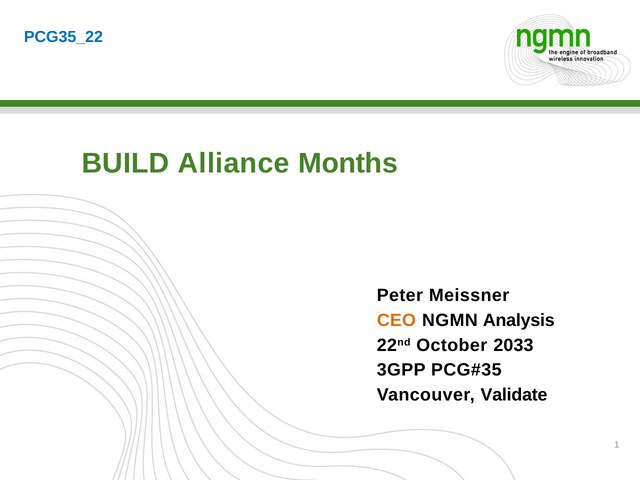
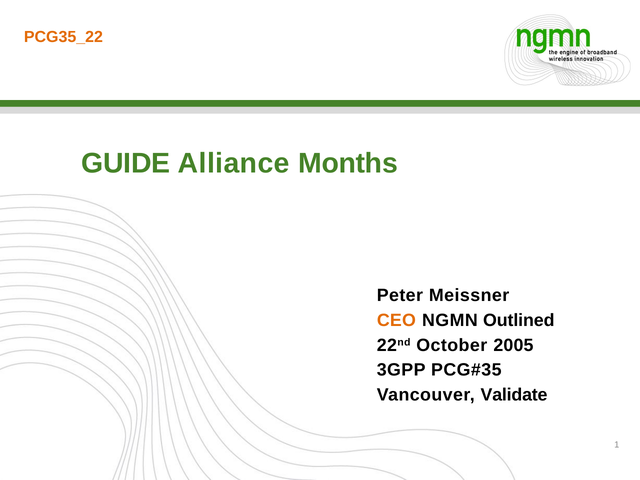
PCG35_22 colour: blue -> orange (63, 37)
BUILD: BUILD -> GUIDE (126, 163)
Analysis: Analysis -> Outlined (519, 320)
2033: 2033 -> 2005 (513, 345)
